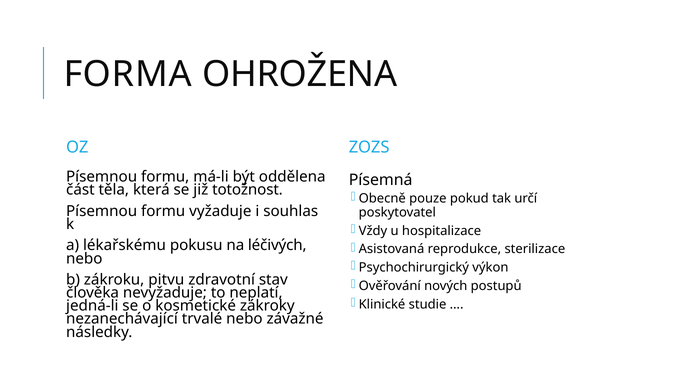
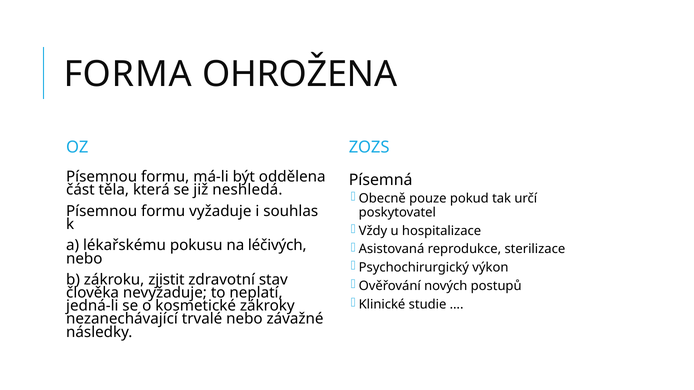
totožnost: totožnost -> neshledá (247, 190)
pitvu: pitvu -> zjistit (166, 280)
